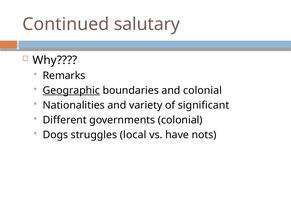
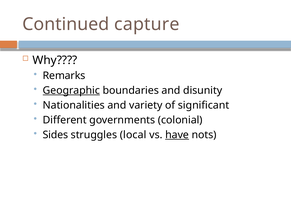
salutary: salutary -> capture (147, 24)
and colonial: colonial -> disunity (203, 91)
Dogs: Dogs -> Sides (55, 135)
have underline: none -> present (177, 135)
